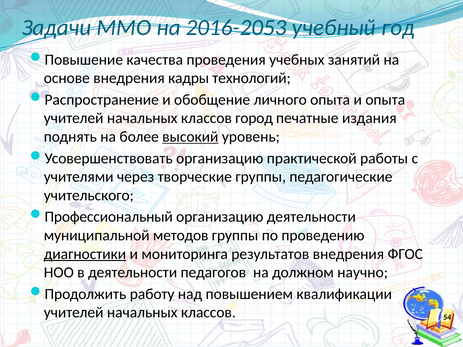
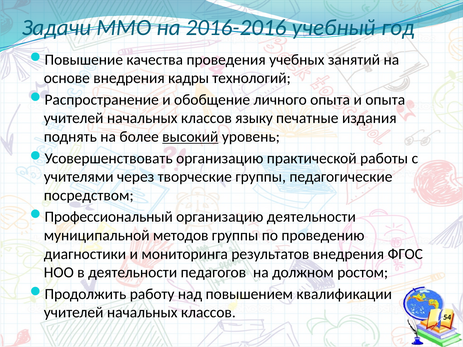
2016-2053: 2016-2053 -> 2016-2016 (236, 28)
город: город -> языку (254, 118)
учительского: учительского -> посредством (89, 195)
диагностики underline: present -> none (85, 254)
научно: научно -> ростом (363, 273)
